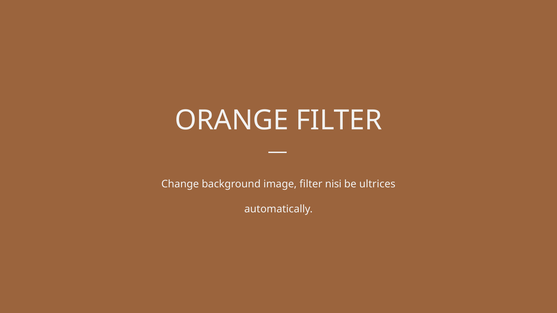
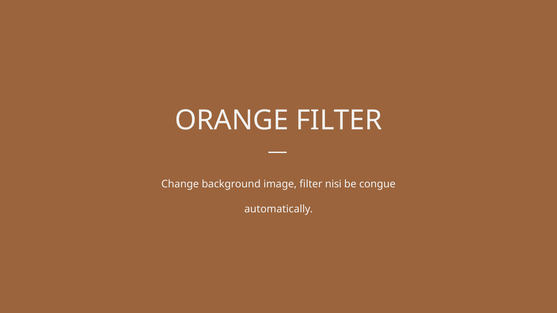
ultrices: ultrices -> congue (377, 184)
